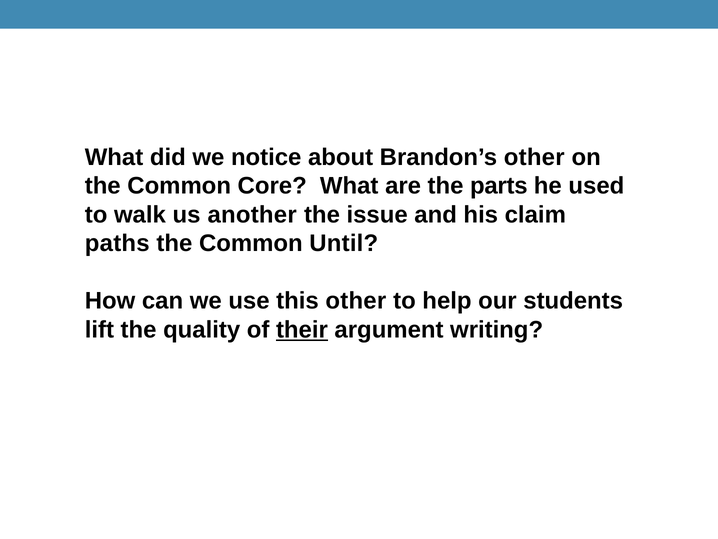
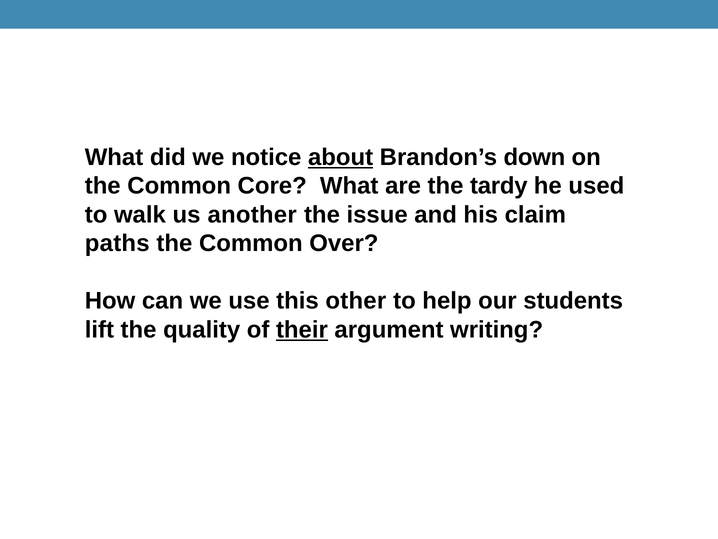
about underline: none -> present (341, 157)
Brandon’s other: other -> down (534, 157)
parts: parts -> tardy (499, 186)
Until: Until -> Over (344, 243)
